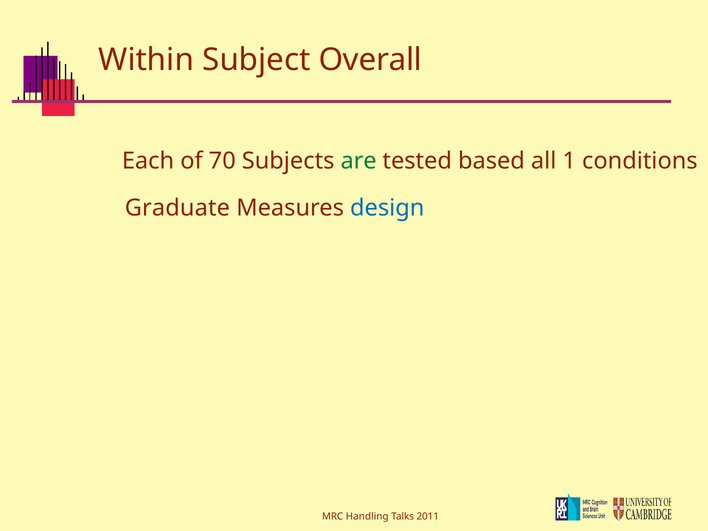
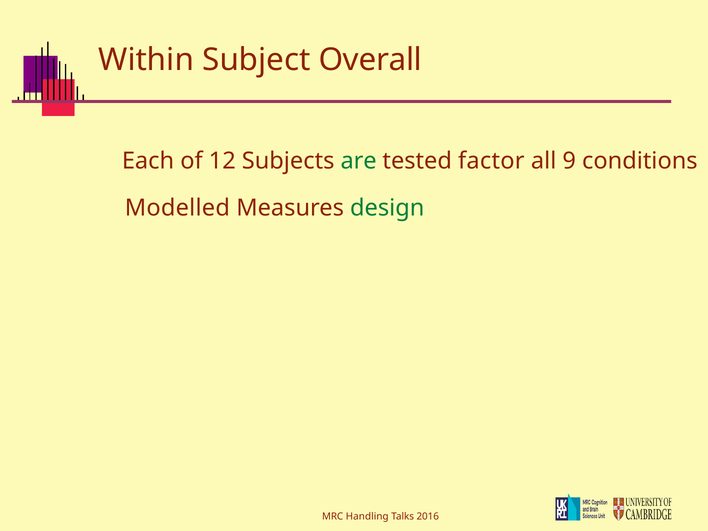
70: 70 -> 12 (222, 161)
based: based -> factor (491, 161)
1: 1 -> 9 (569, 161)
Graduate: Graduate -> Modelled (177, 208)
design colour: blue -> green (387, 208)
2011: 2011 -> 2016 (428, 516)
